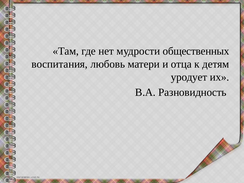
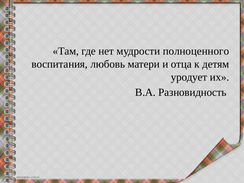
общественных: общественных -> полноценного (196, 51)
